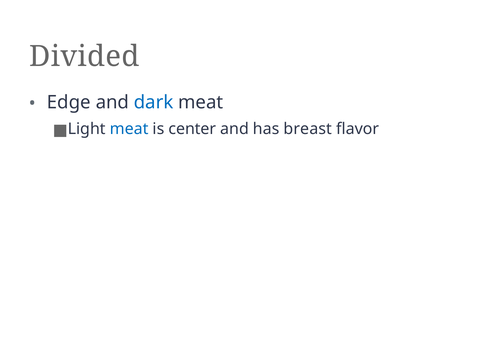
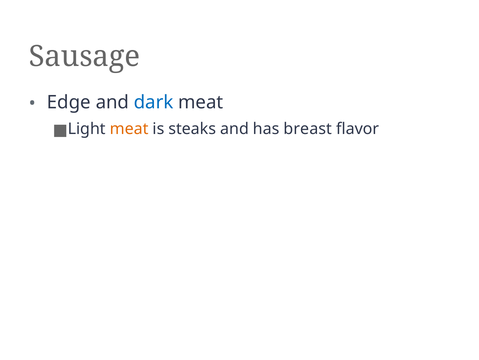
Divided: Divided -> Sausage (84, 56)
meat colour: blue -> orange (129, 129)
center: center -> steaks (192, 129)
